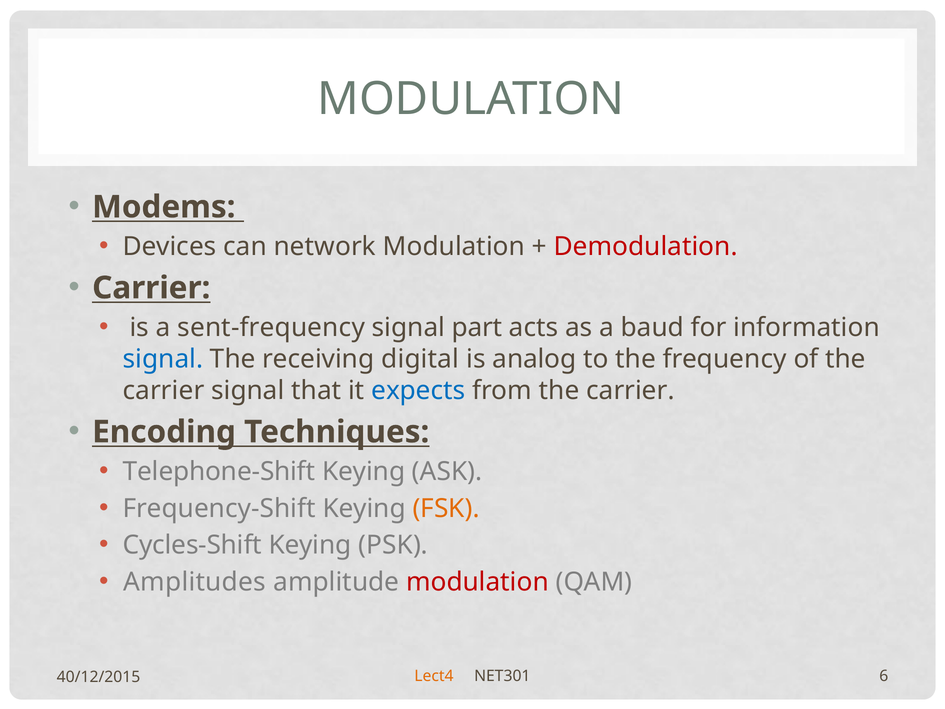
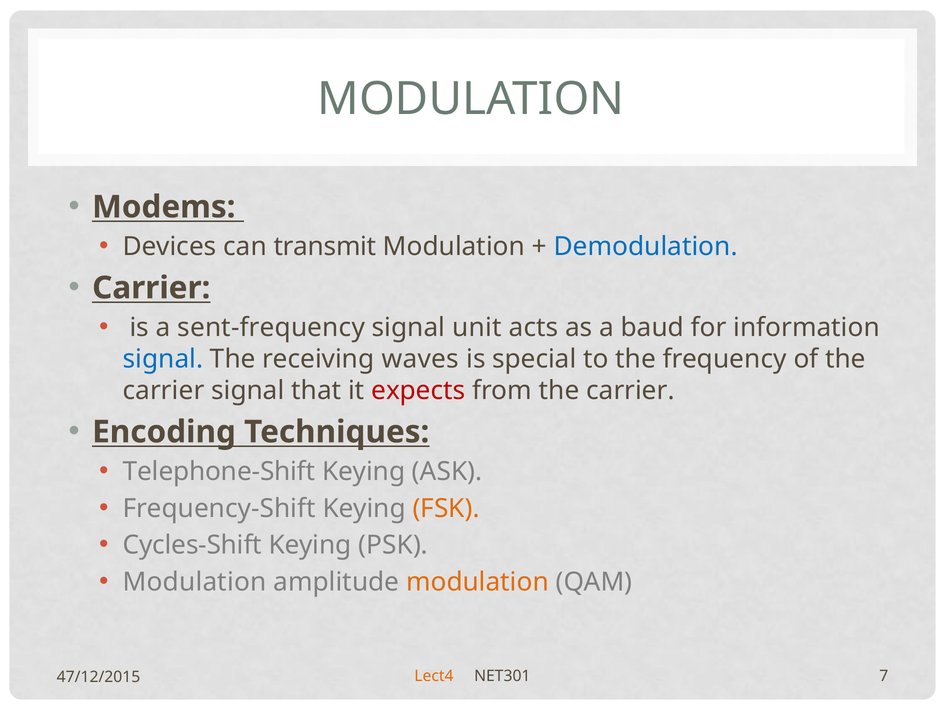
network: network -> transmit (325, 247)
Demodulation colour: red -> blue (646, 247)
part: part -> unit (477, 327)
digital: digital -> waves (420, 359)
analog: analog -> special (534, 359)
expects colour: blue -> red (418, 391)
Amplitudes: Amplitudes -> Modulation (195, 582)
modulation colour: red -> orange (477, 582)
6: 6 -> 7 (884, 676)
40/12/2015: 40/12/2015 -> 47/12/2015 (99, 677)
